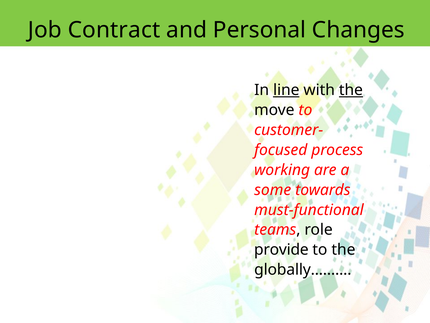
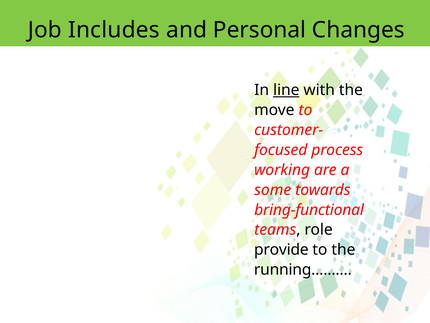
Contract: Contract -> Includes (114, 30)
the underline: present -> none (351, 90)
must-functional: must-functional -> bring-functional (309, 210)
globally………: globally……… -> running……… (303, 269)
